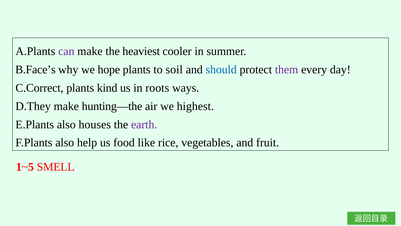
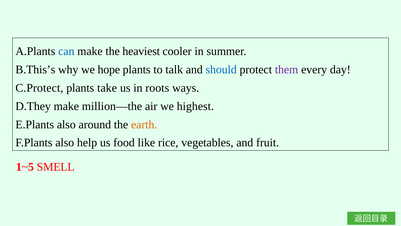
can colour: purple -> blue (66, 51)
B.Face’s: B.Face’s -> B.This’s (35, 70)
soil: soil -> talk (174, 70)
C.Correct: C.Correct -> C.Protect (39, 88)
kind: kind -> take (107, 88)
hunting—the: hunting—the -> million—the (112, 106)
houses: houses -> around (95, 124)
earth colour: purple -> orange (144, 124)
